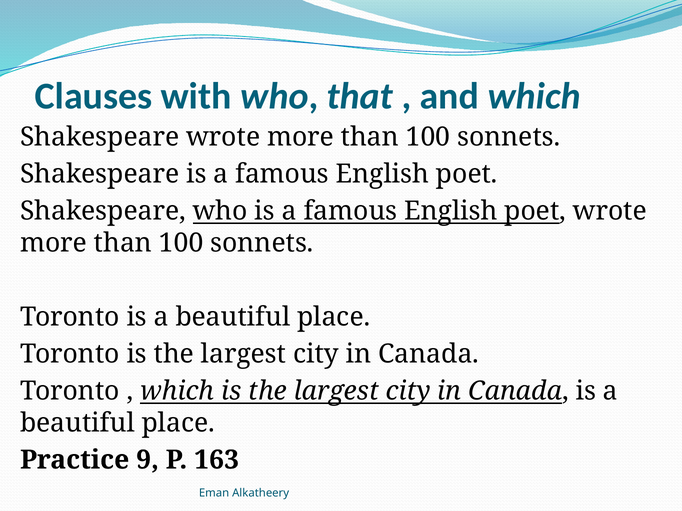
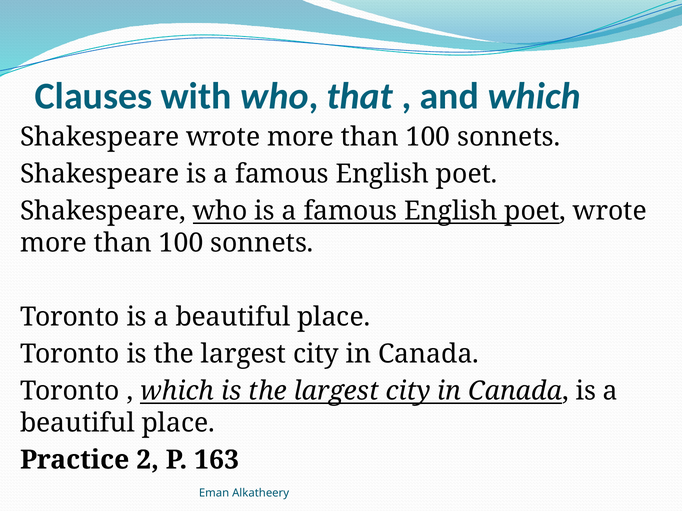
9: 9 -> 2 (148, 460)
